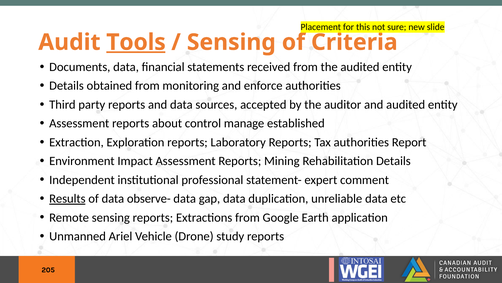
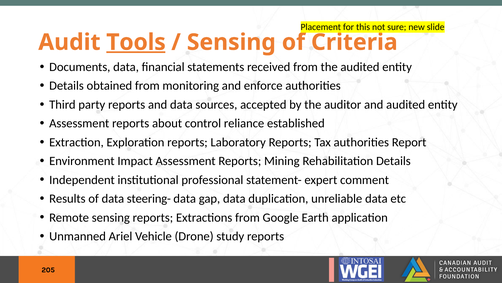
manage: manage -> reliance (244, 123)
Results underline: present -> none (67, 198)
observe-: observe- -> steering- (149, 198)
